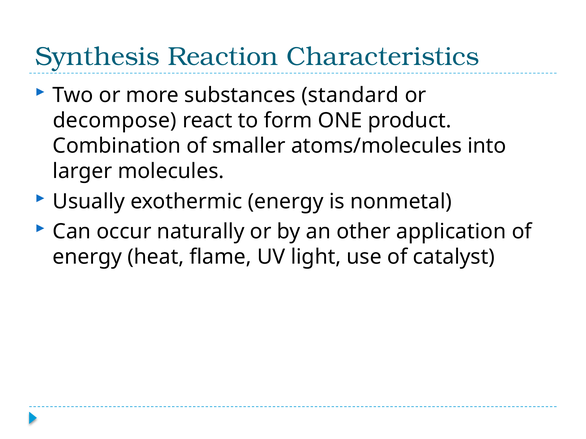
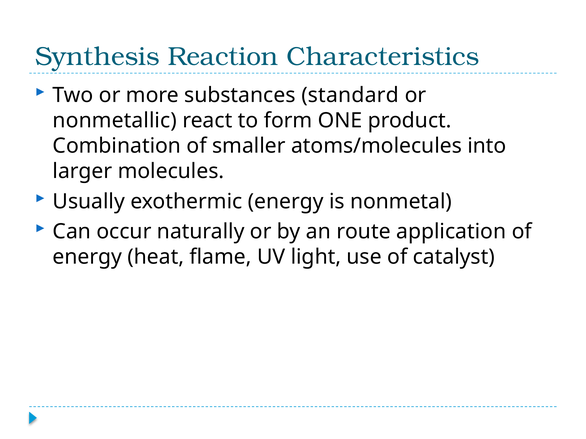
decompose: decompose -> nonmetallic (115, 121)
other: other -> route (364, 232)
